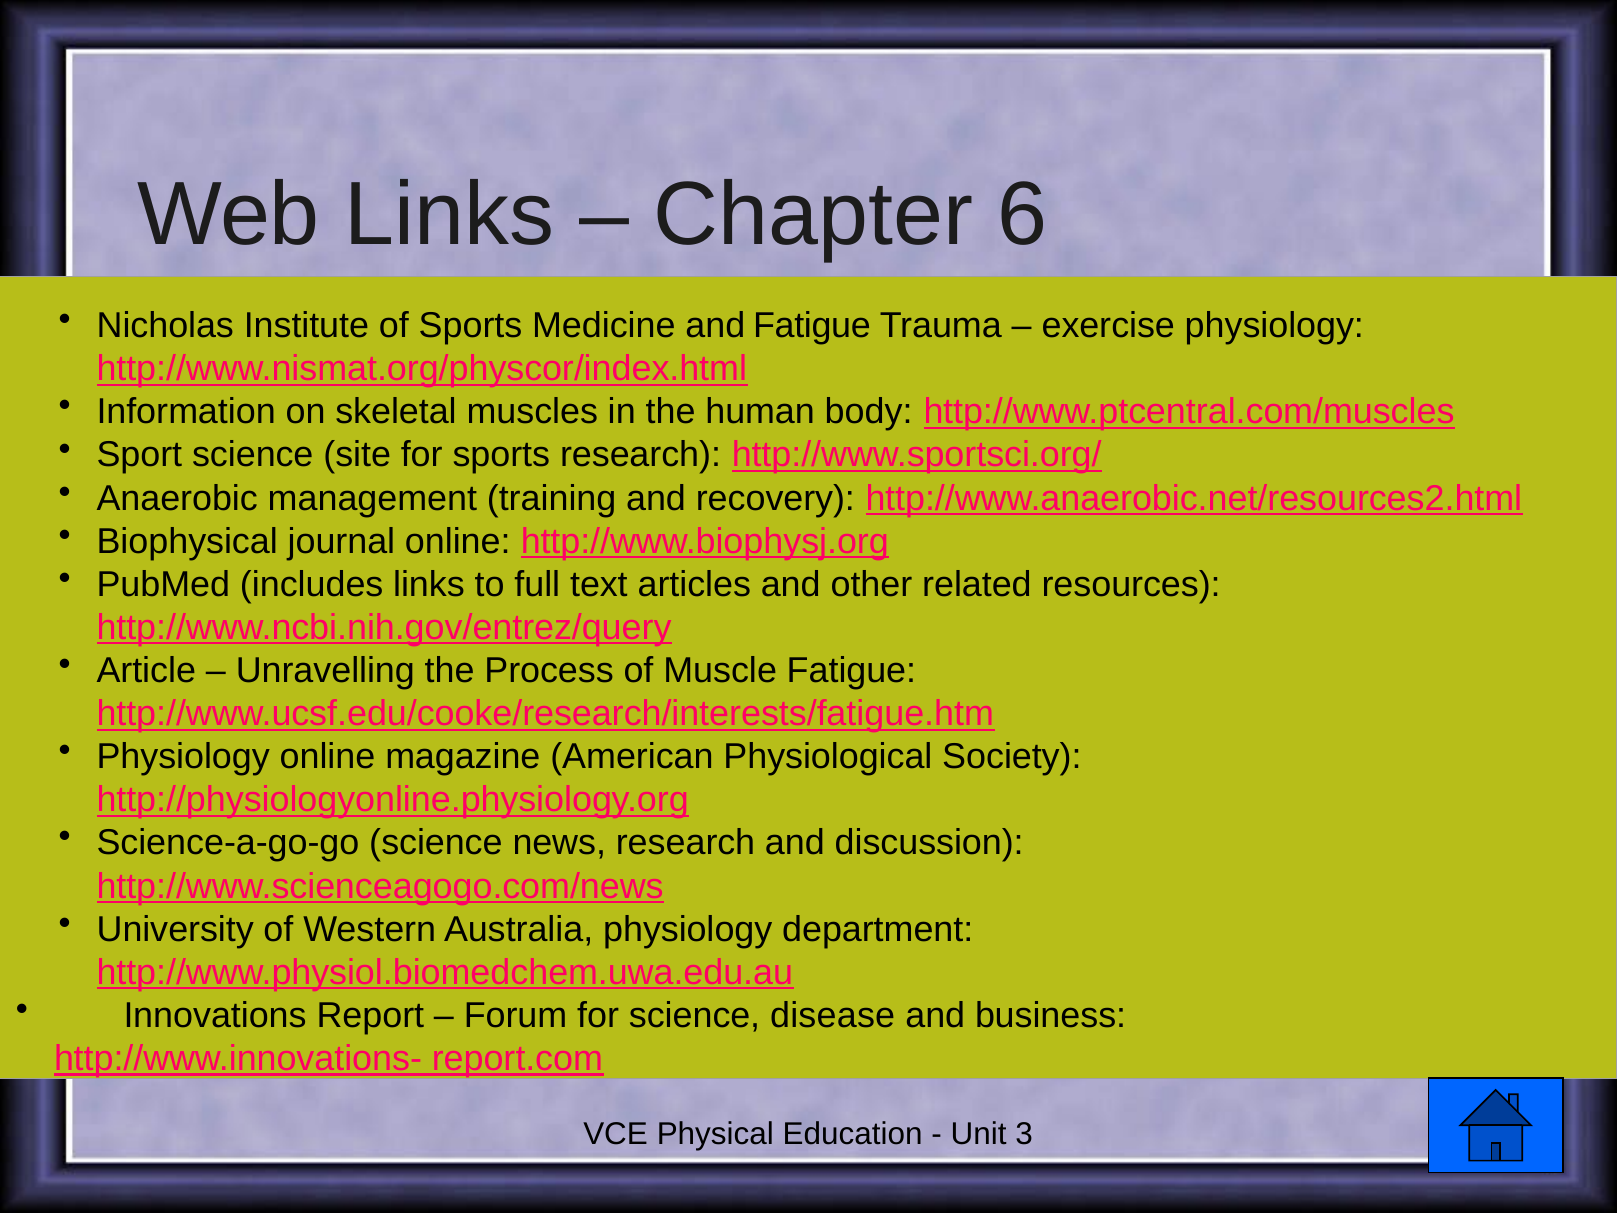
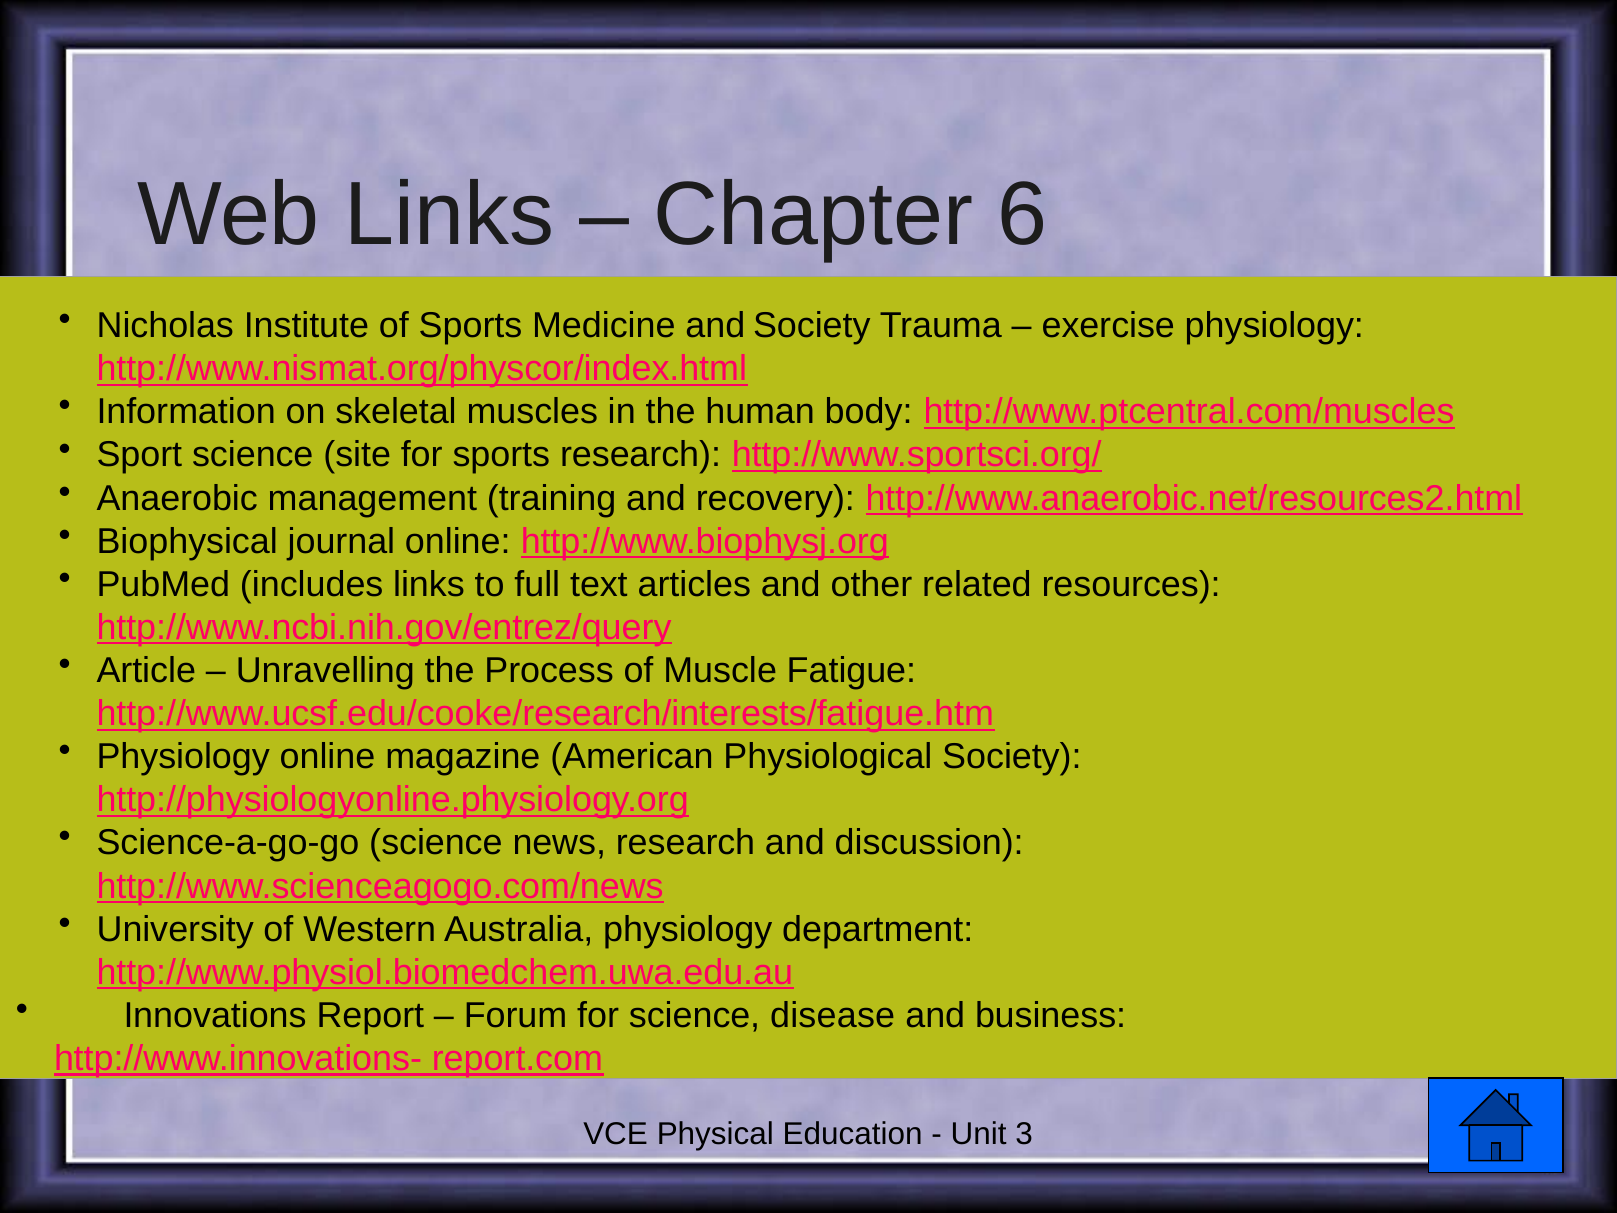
and Fatigue: Fatigue -> Society (812, 326)
